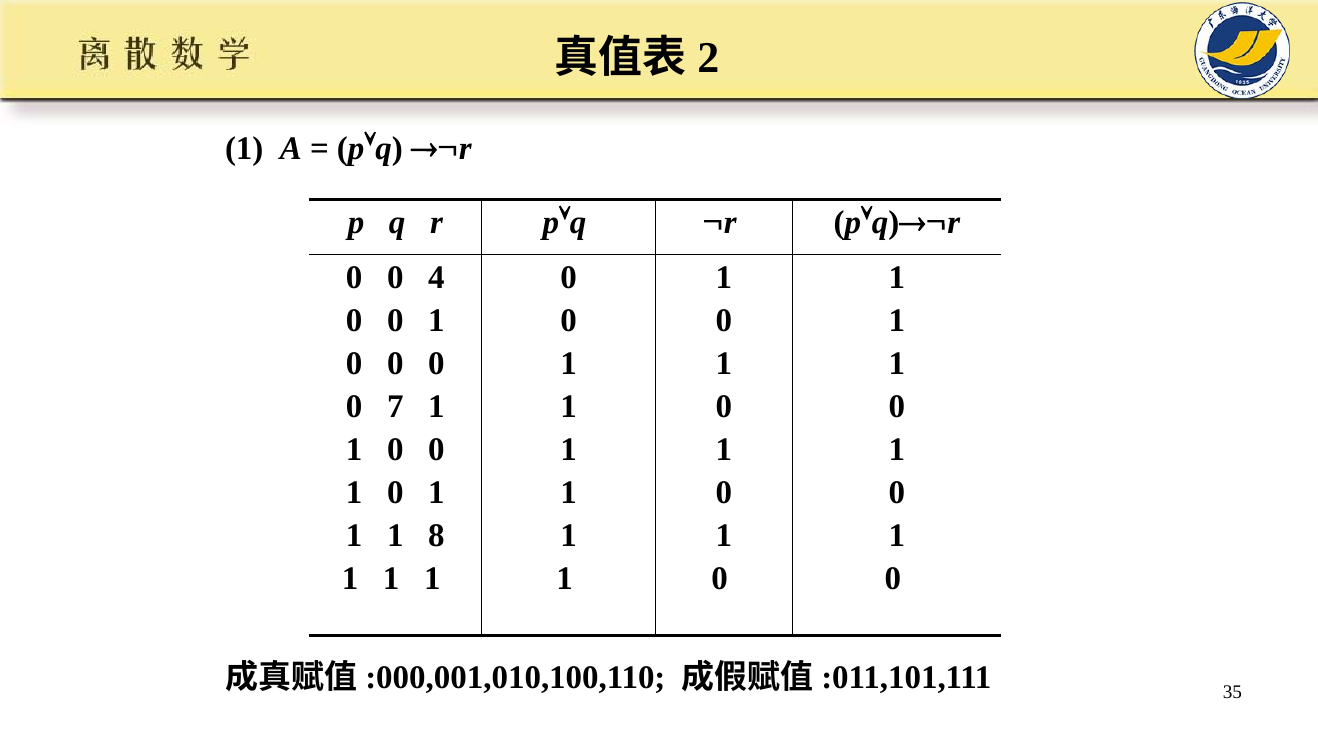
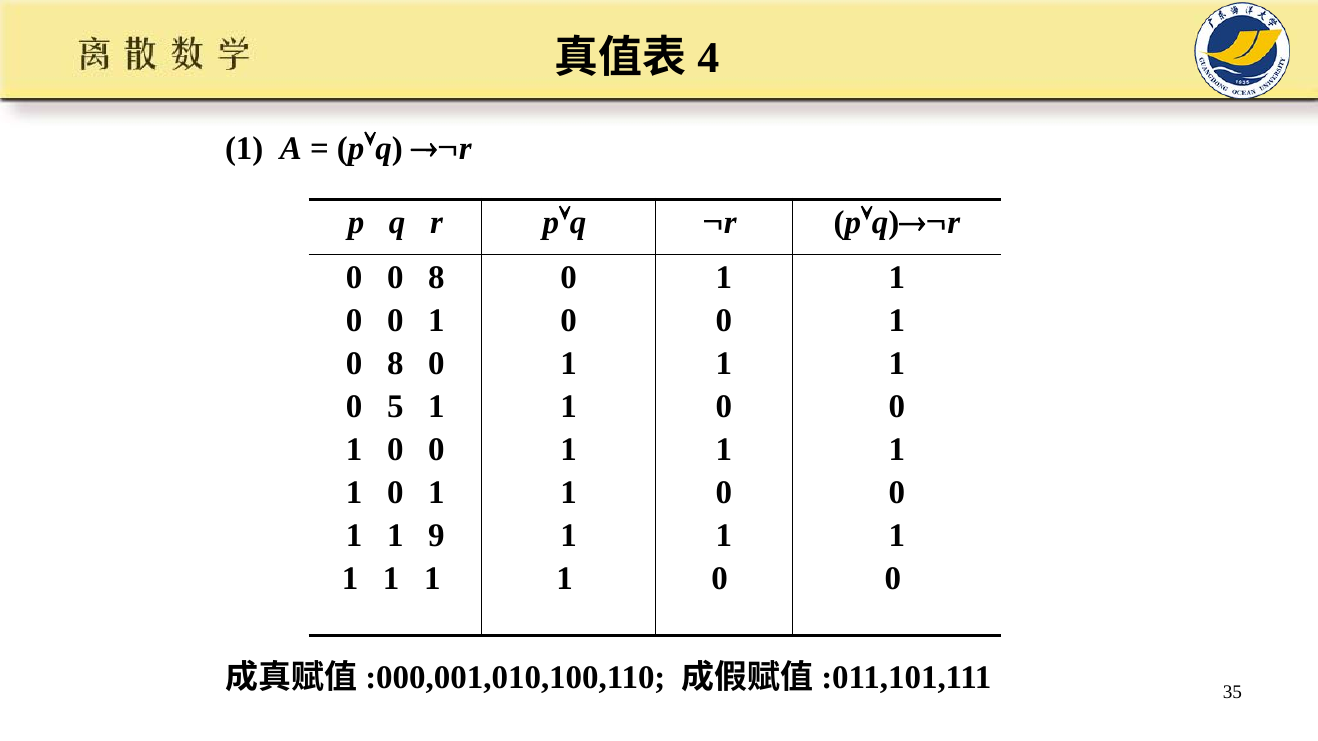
2: 2 -> 4 (708, 58)
0 0 4: 4 -> 8 (436, 278)
0: 0 -> 8 (395, 364)
7: 7 -> 5 (395, 407)
8: 8 -> 9 (436, 536)
